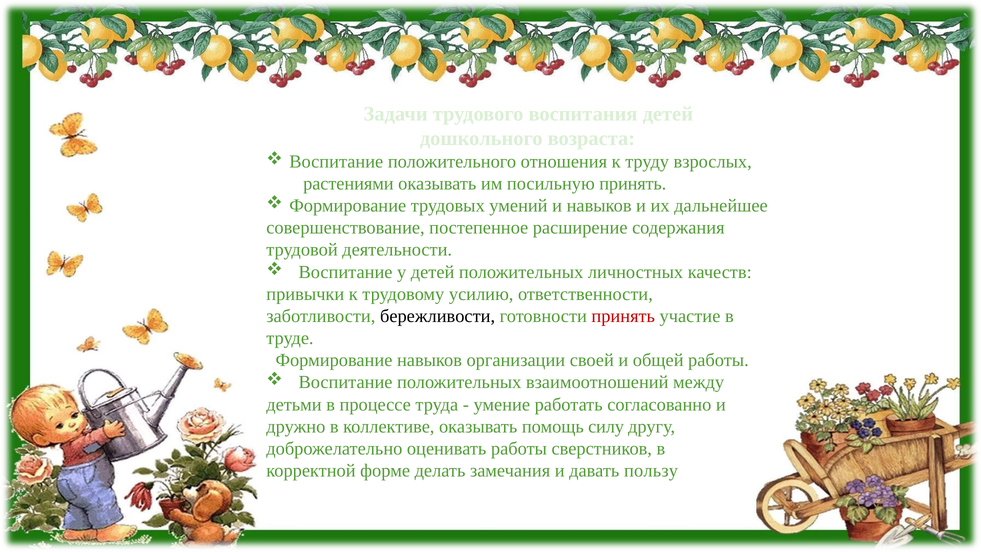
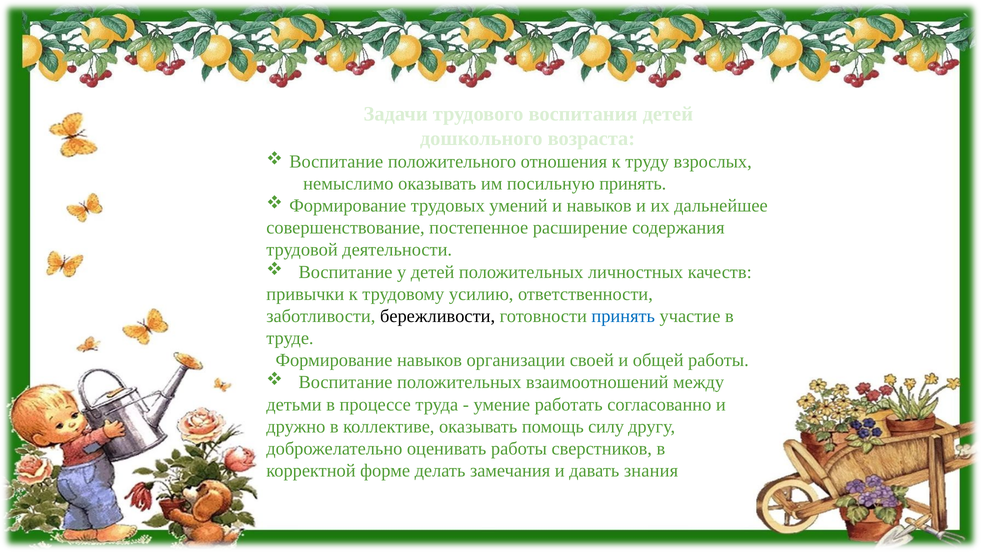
растениями: растениями -> немыслимо (348, 184)
принять colour: red -> blue (623, 316)
пользу: пользу -> знания (651, 471)
